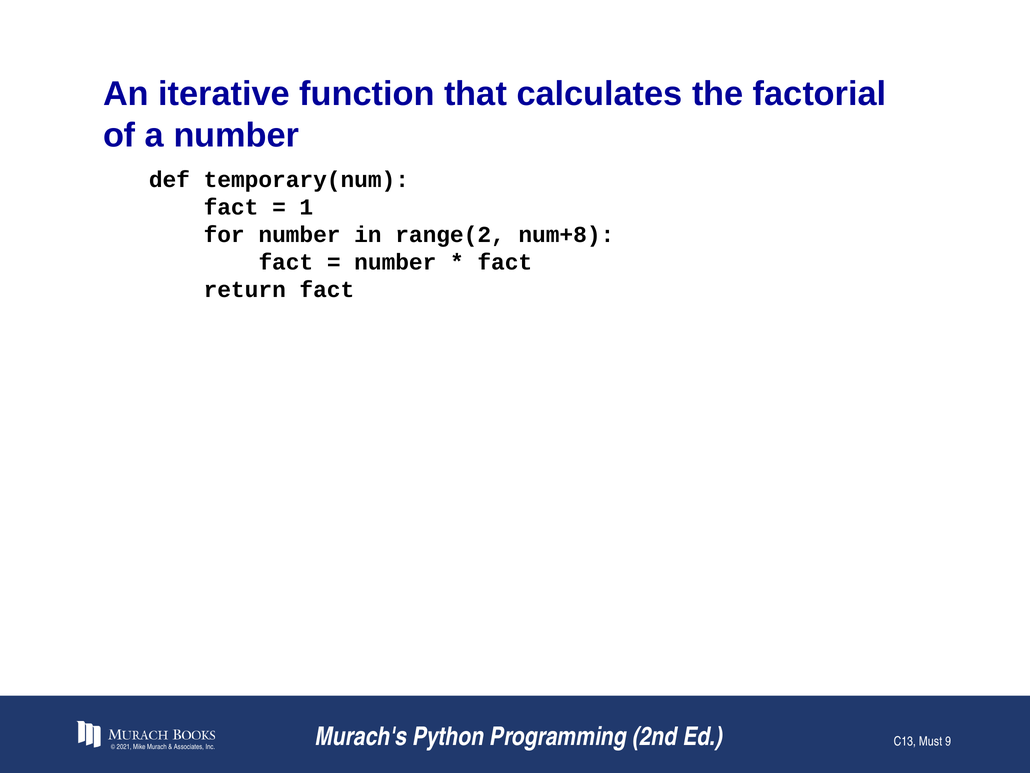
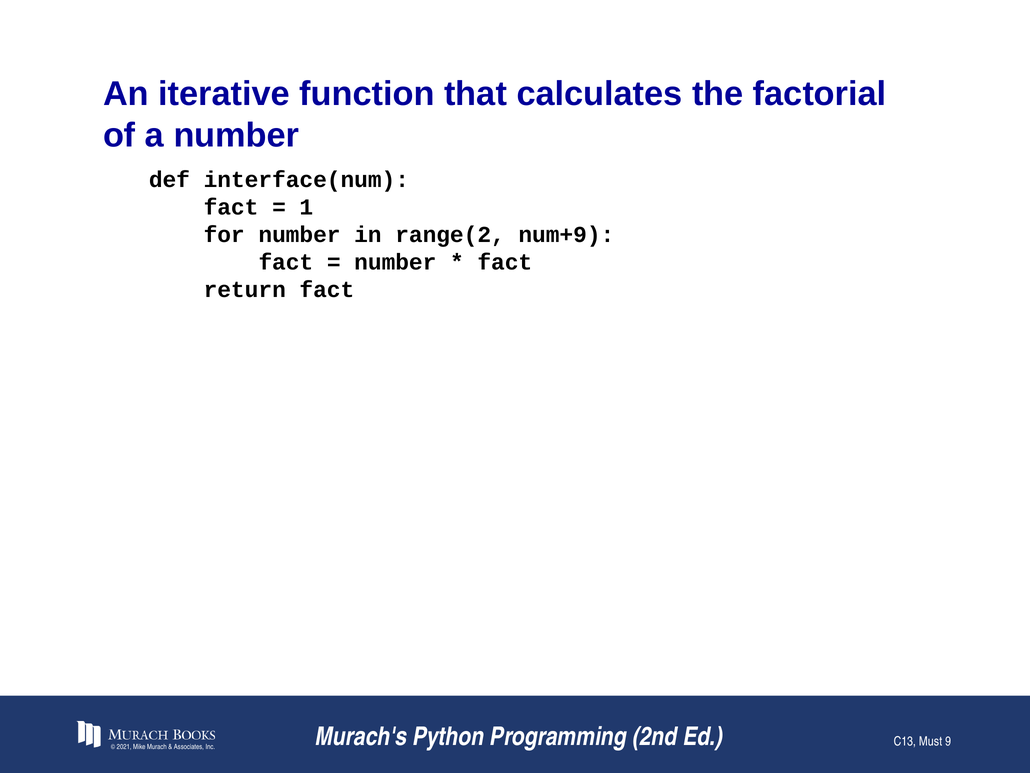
temporary(num: temporary(num -> interface(num (306, 179)
num+8: num+8 -> num+9 (566, 234)
